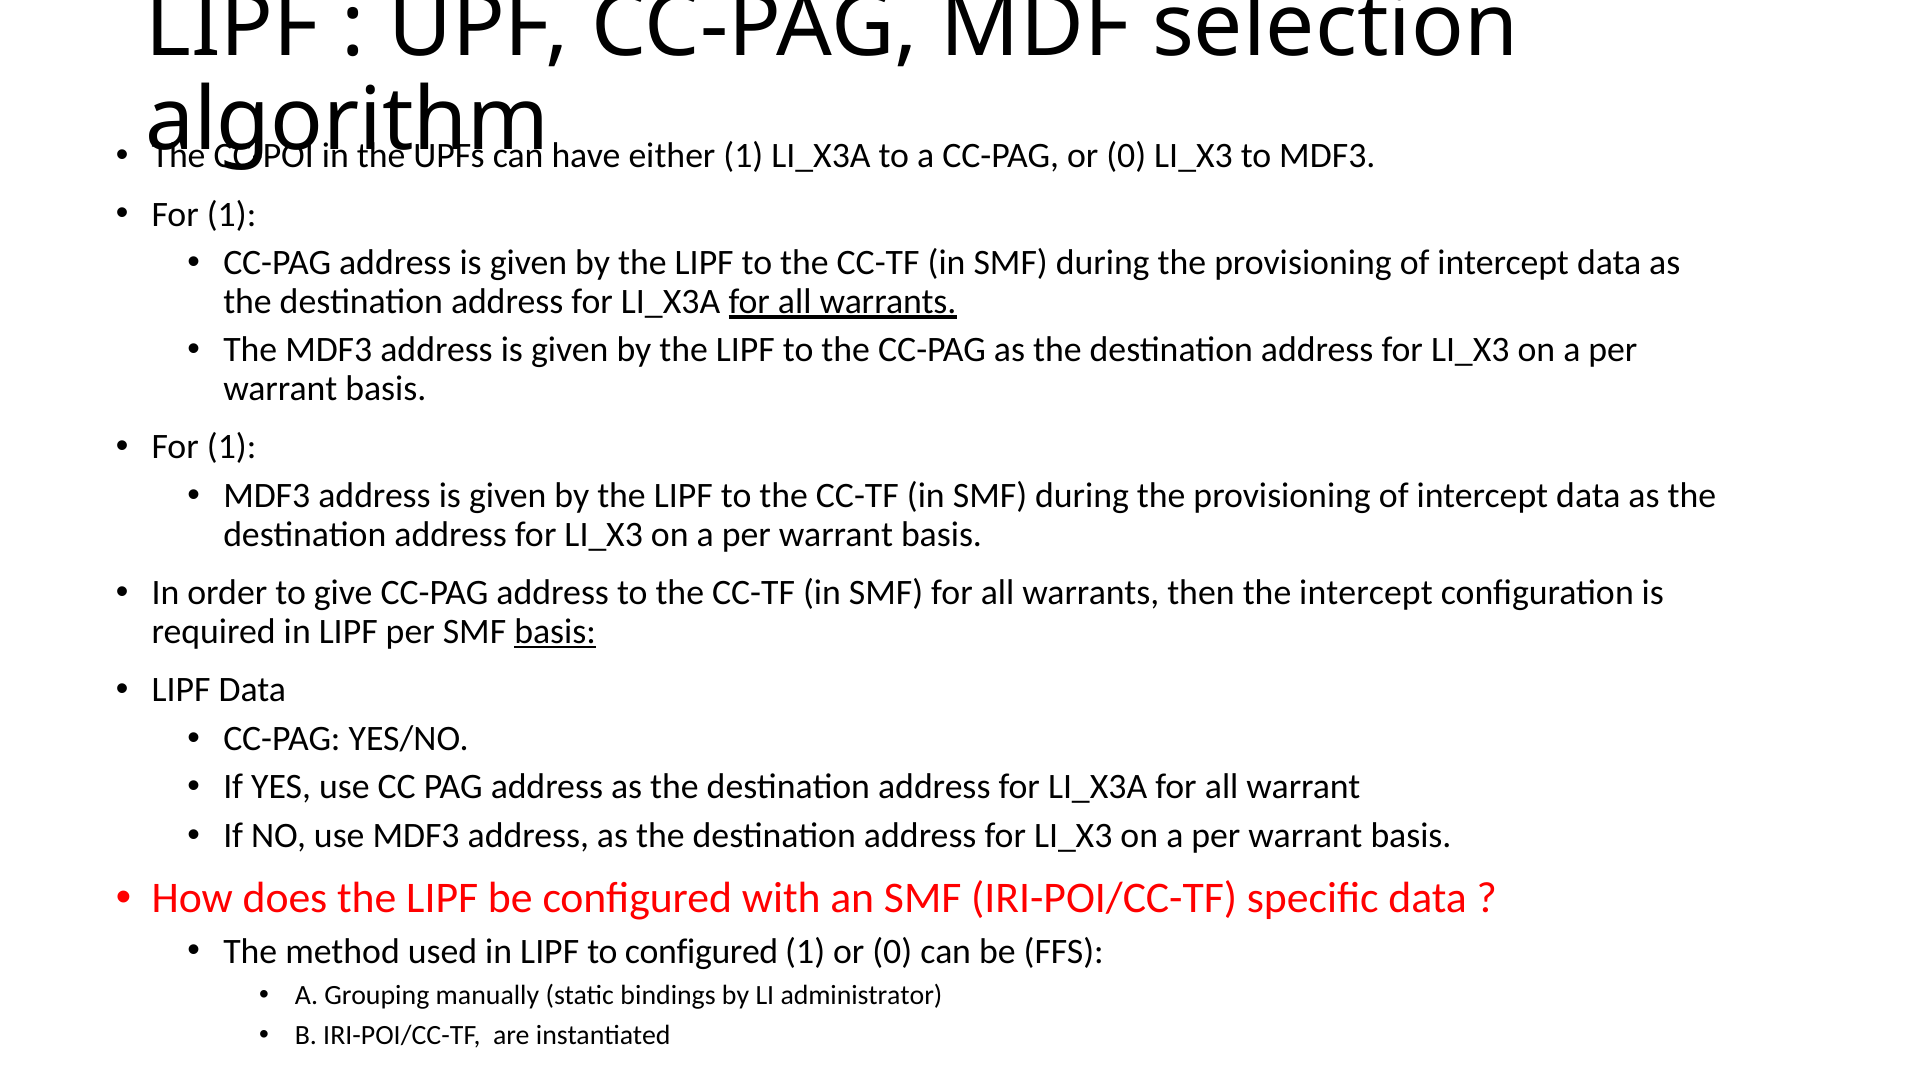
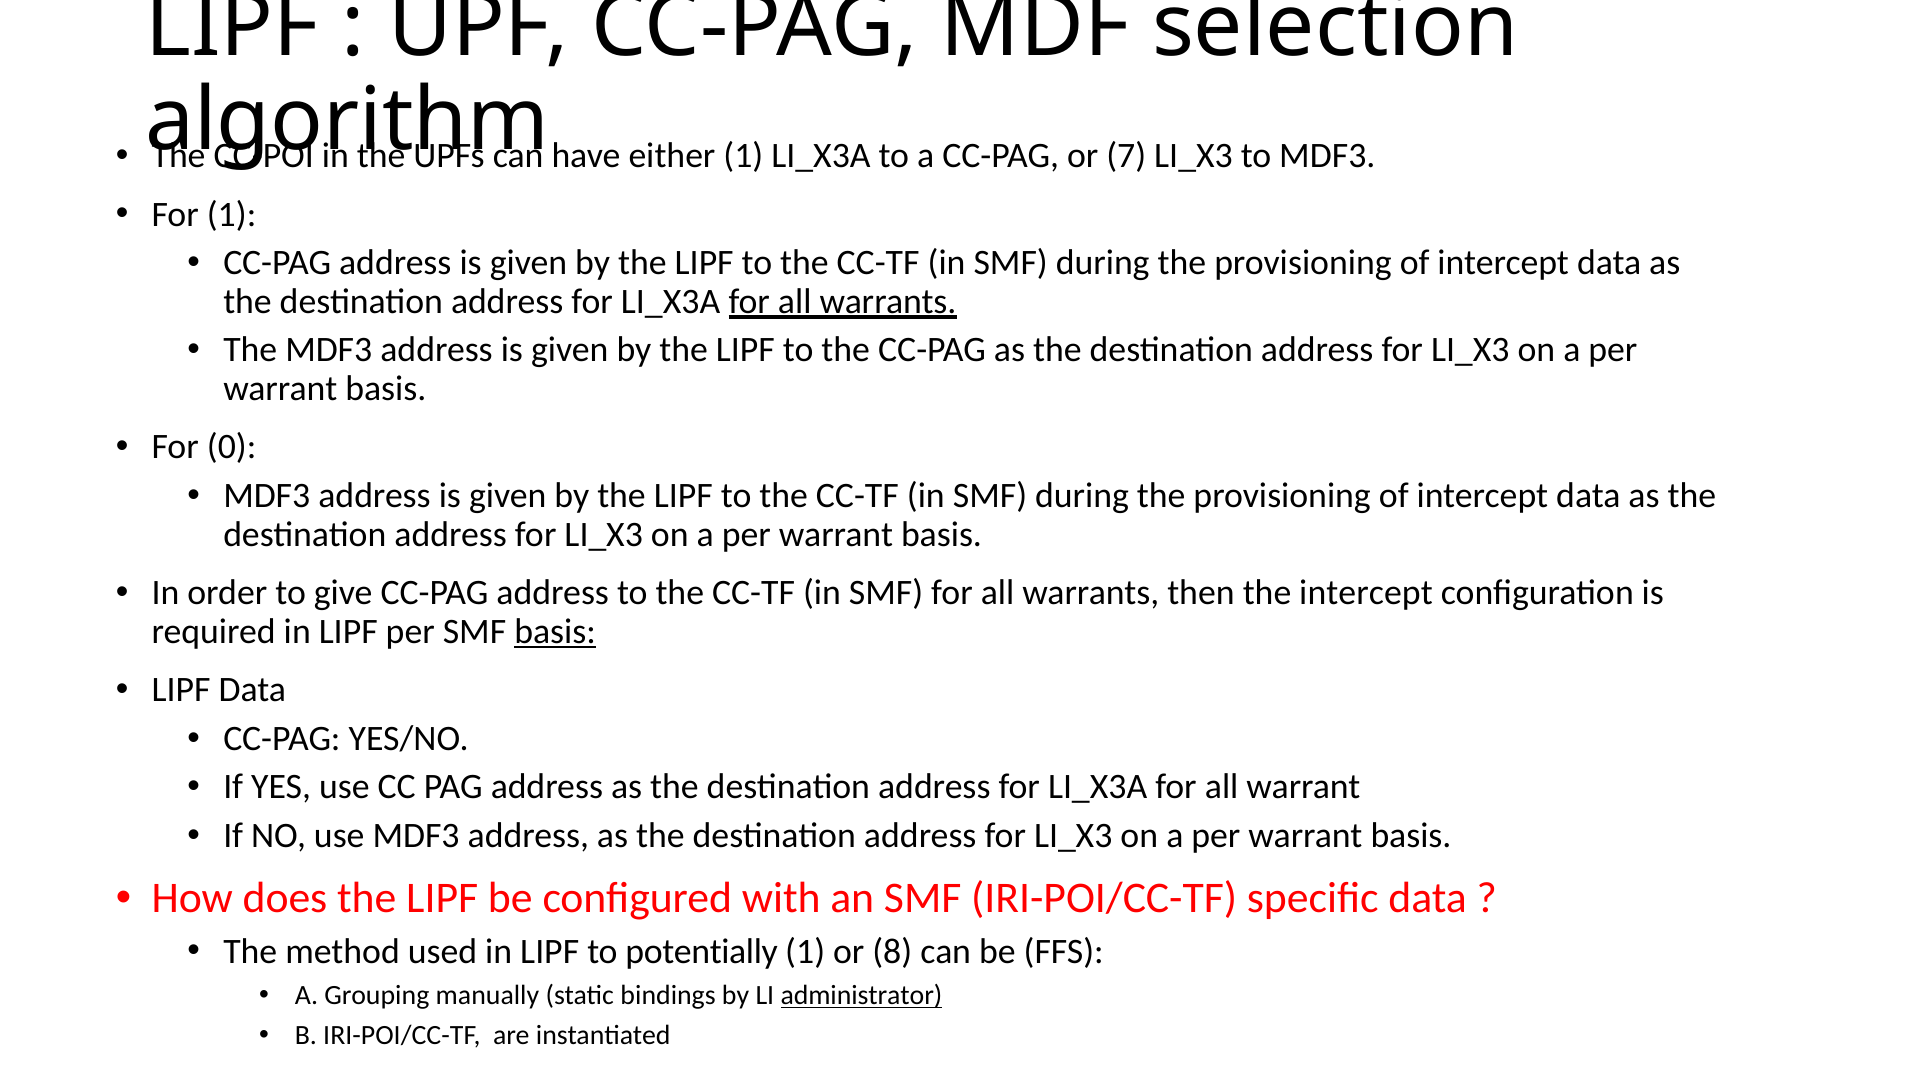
CC-PAG or 0: 0 -> 7 (1126, 156)
1: 1 -> 0 (232, 447)
to configured: configured -> potentially (702, 952)
1 or 0: 0 -> 8 (892, 952)
administrator underline: none -> present (861, 996)
